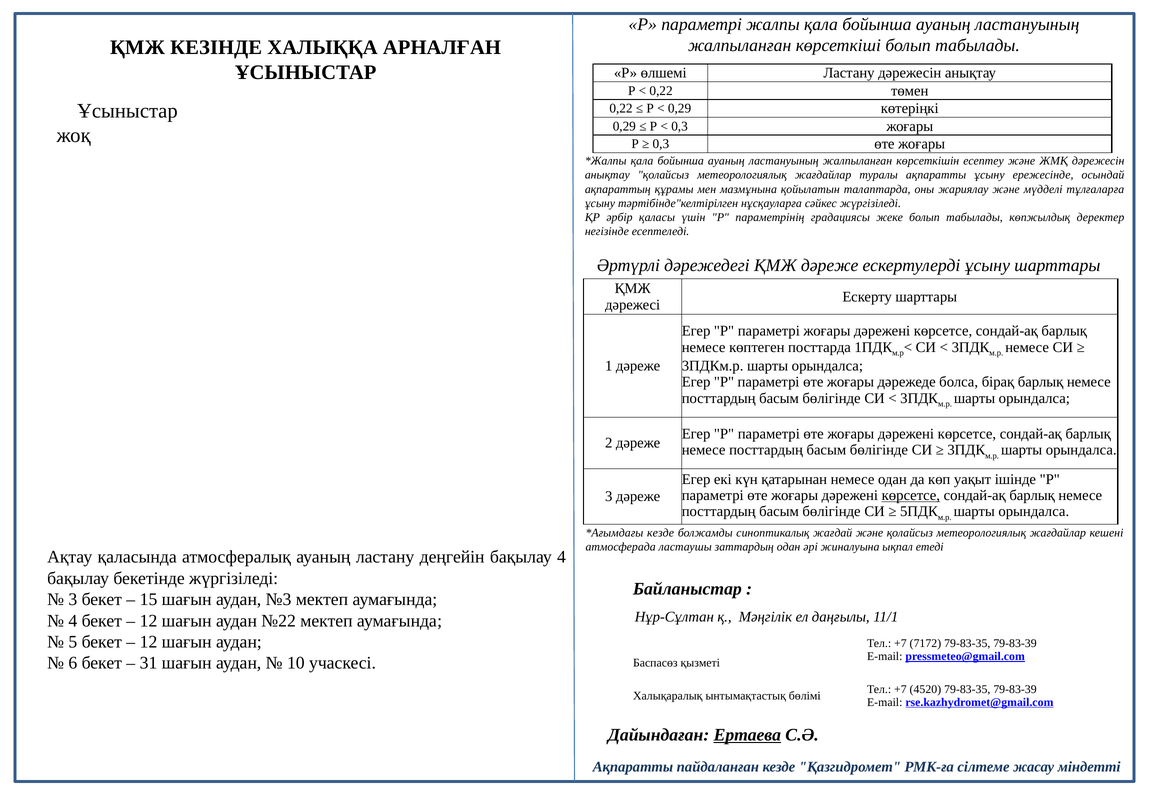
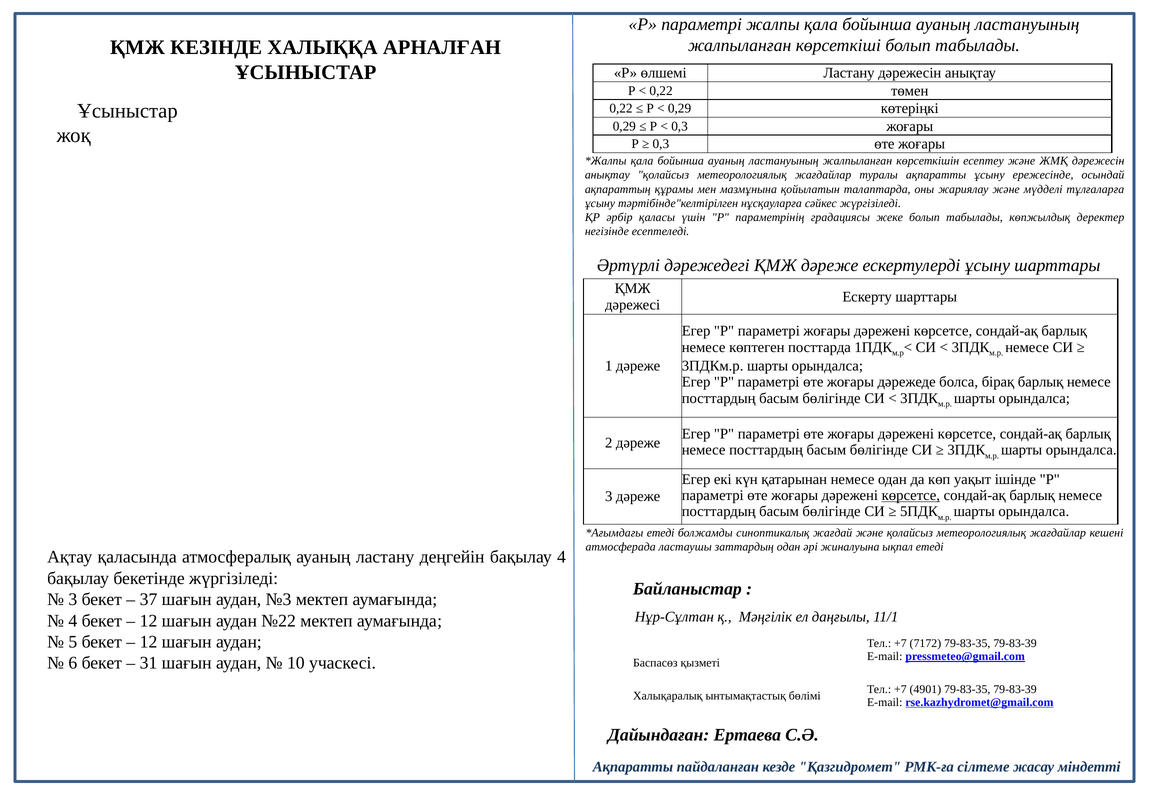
кезде: кезде -> етеді (661, 533)
15: 15 -> 37 (149, 600)
4520: 4520 -> 4901 (925, 690)
Ертаева underline: present -> none (747, 735)
